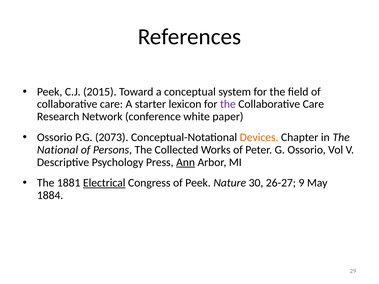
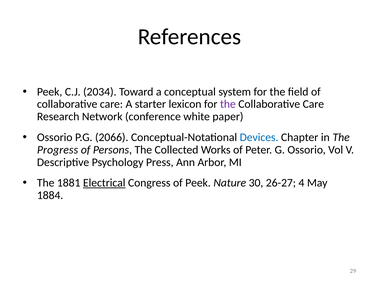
2015: 2015 -> 2034 (100, 92)
2073: 2073 -> 2066 (112, 137)
Devices colour: orange -> blue (259, 137)
National: National -> Progress (58, 150)
Ann underline: present -> none (186, 162)
9: 9 -> 4 (301, 183)
